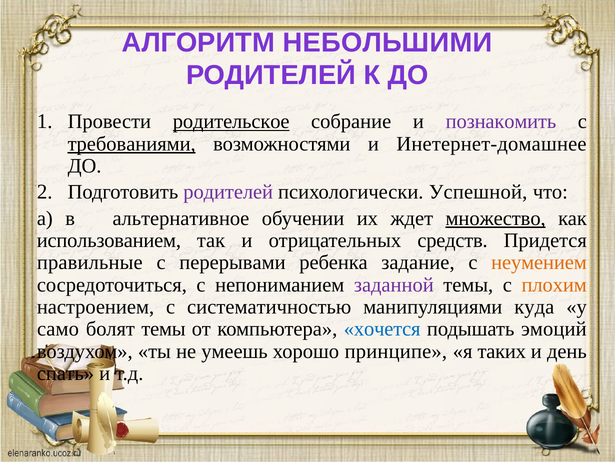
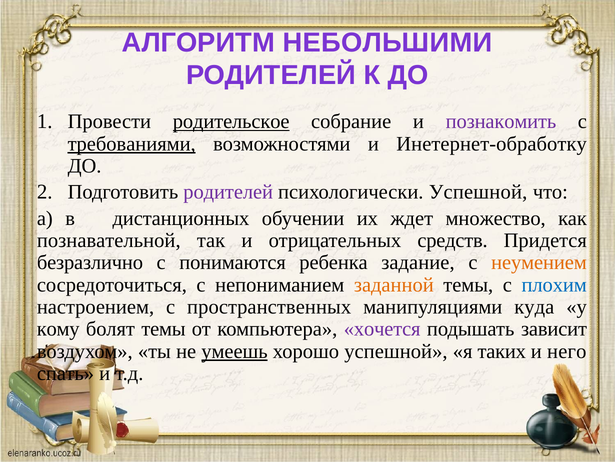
Инетернет-домашнее: Инетернет-домашнее -> Инетернет-обработку (492, 144)
альтернативное: альтернативное -> дистанционных (181, 218)
множество underline: present -> none (496, 218)
использованием: использованием -> познавательной (109, 240)
правильные: правильные -> безразлично (90, 262)
перерывами: перерывами -> понимаются (233, 262)
заданной colour: purple -> orange (394, 284)
плохим colour: orange -> blue (554, 284)
систематичностью: систематичностью -> пространственных (269, 306)
само: само -> кому (58, 329)
хочется colour: blue -> purple (382, 329)
эмоций: эмоций -> зависит (554, 329)
умеешь underline: none -> present (234, 351)
хорошо принципе: принципе -> успешной (396, 351)
день: день -> него (567, 351)
